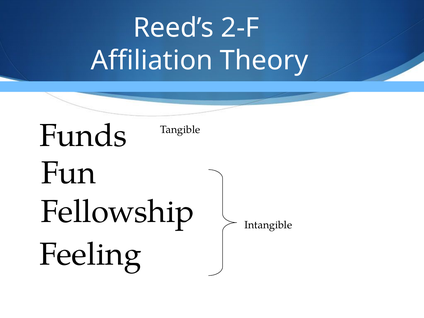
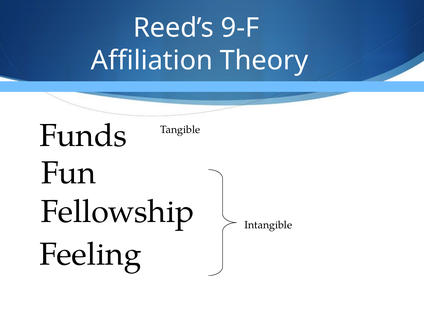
2-F: 2-F -> 9-F (240, 28)
